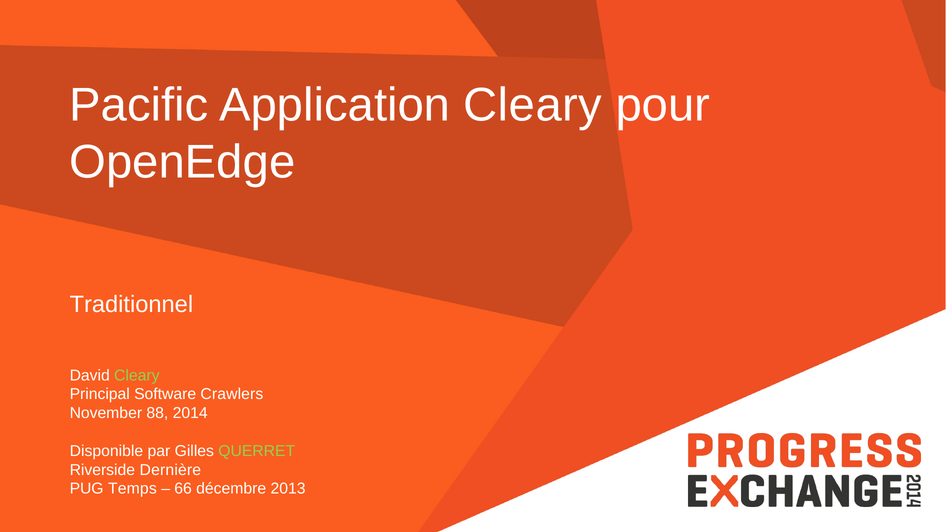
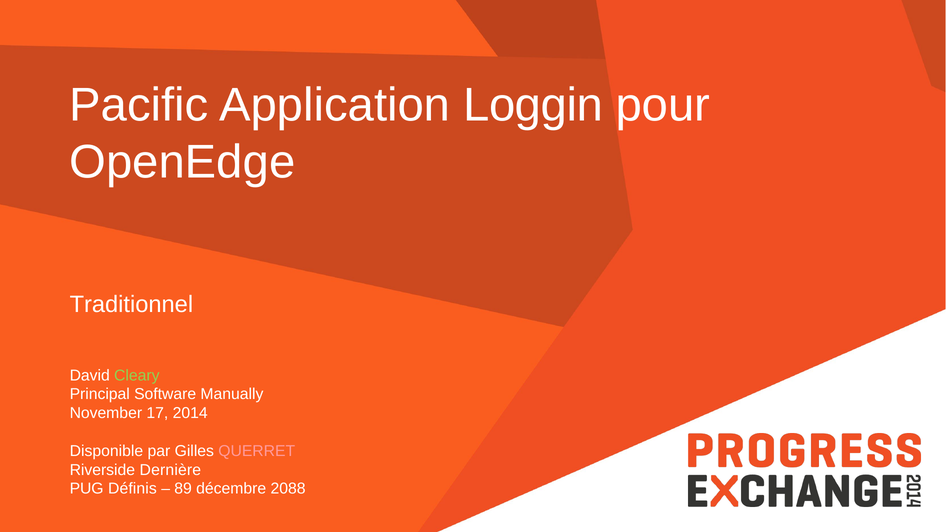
Application Cleary: Cleary -> Loggin (533, 105)
Crawlers: Crawlers -> Manually (232, 394)
88: 88 -> 17 (157, 413)
QUERRET colour: light green -> pink (257, 451)
Temps: Temps -> Définis (132, 489)
66: 66 -> 89 (183, 489)
2013: 2013 -> 2088 (288, 489)
